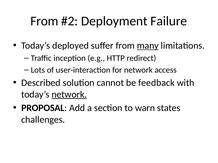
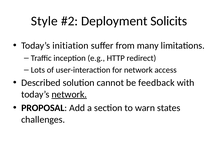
From: From -> Style (44, 21)
Failure: Failure -> Solicits (169, 21)
deployed: deployed -> initiation (70, 46)
many underline: present -> none (148, 46)
